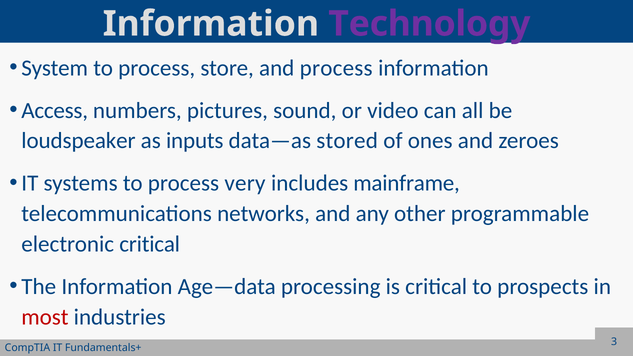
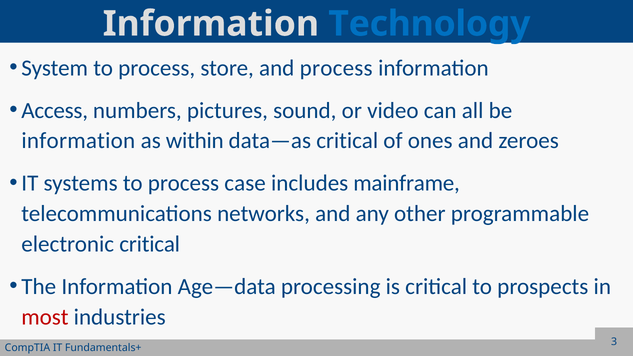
Technology colour: purple -> blue (429, 24)
loudspeaker: loudspeaker -> information (78, 141)
inputs: inputs -> within (195, 141)
data—as stored: stored -> critical (347, 141)
very: very -> case (245, 183)
